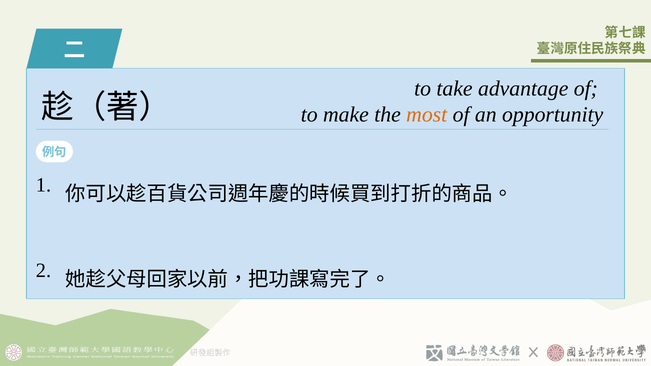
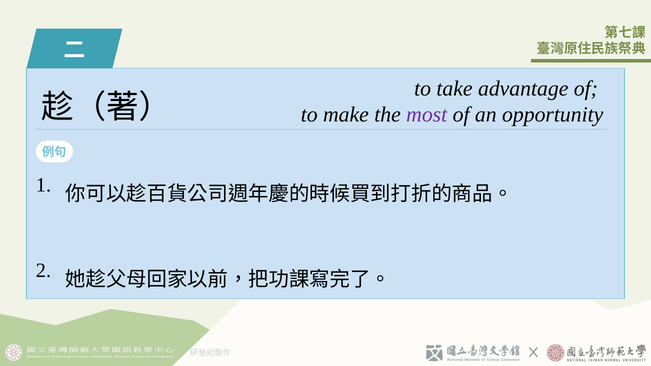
most colour: orange -> purple (427, 115)
